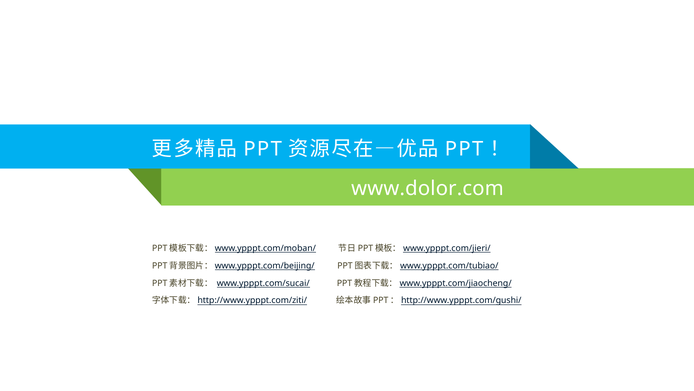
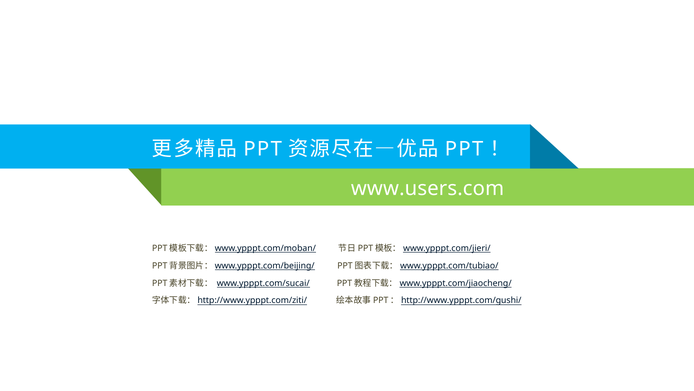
www.dolor.com: www.dolor.com -> www.users.com (427, 188)
